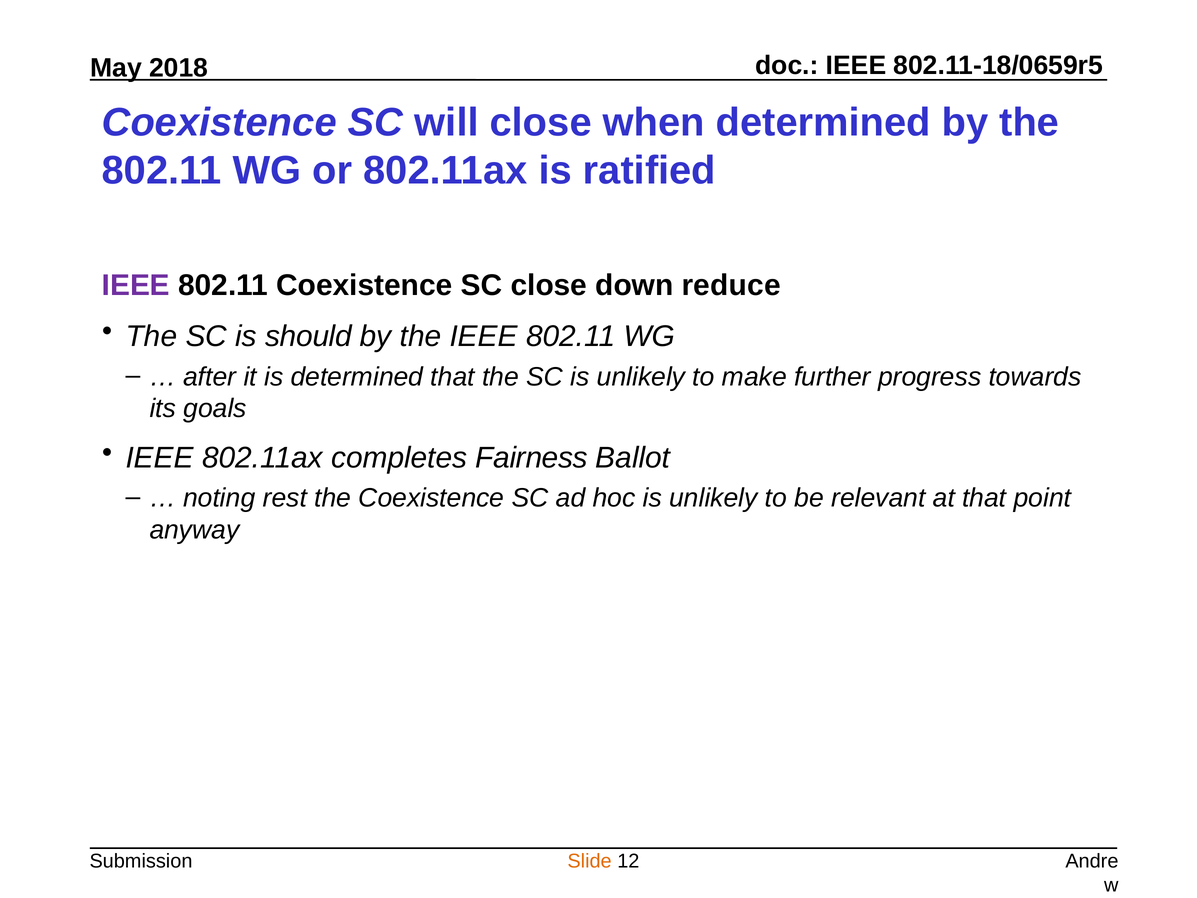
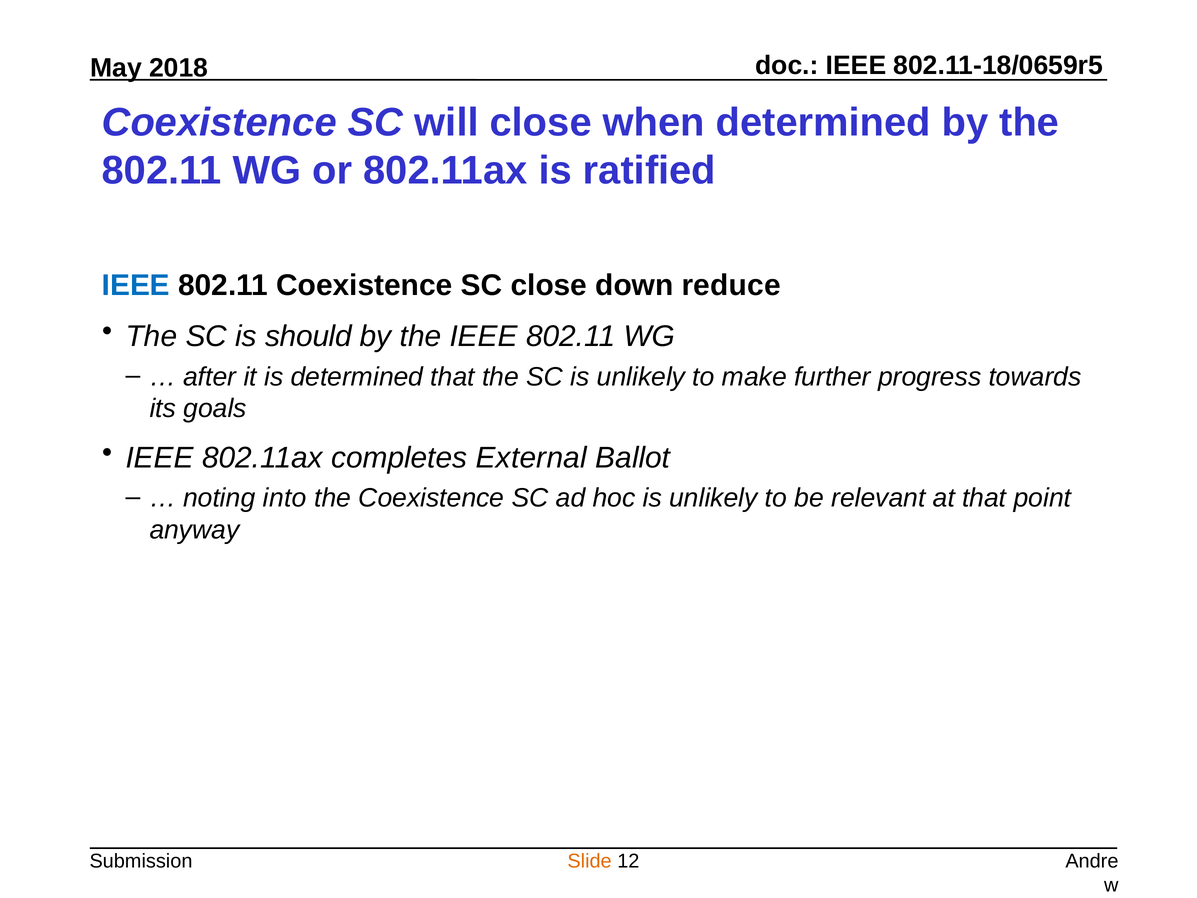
IEEE colour: purple -> blue (136, 285)
Fairness: Fairness -> External (531, 458)
rest: rest -> into (285, 498)
